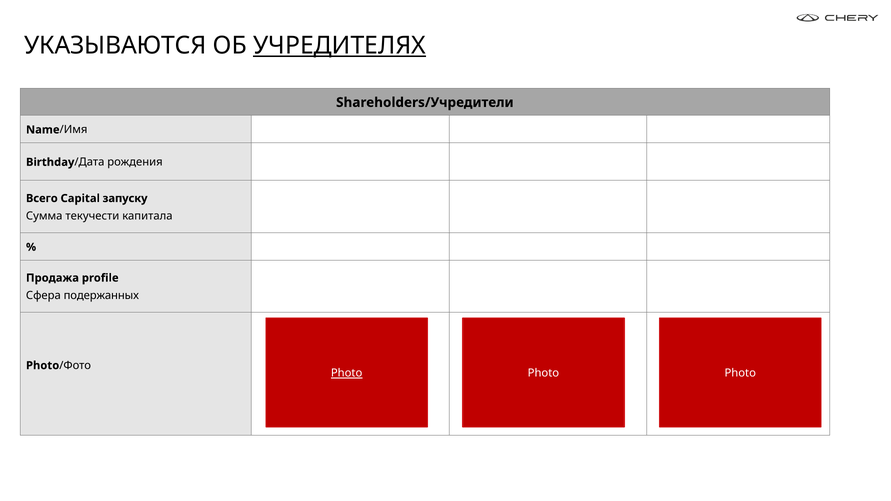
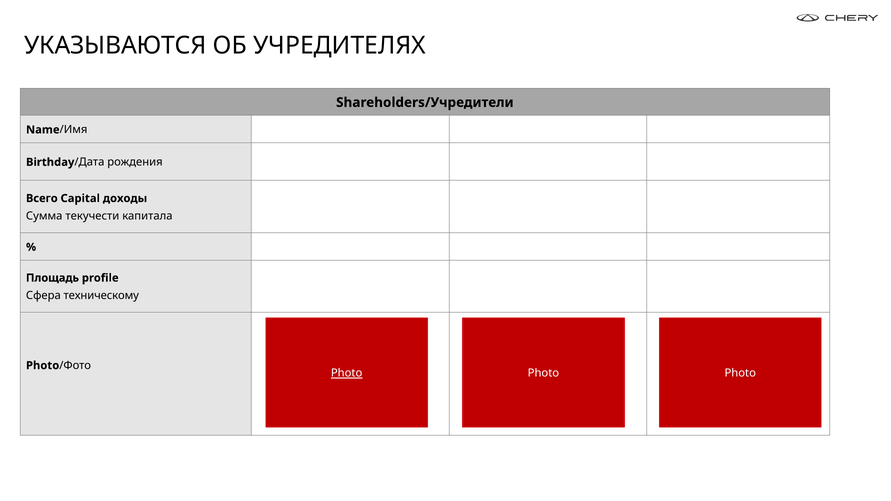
УЧРЕДИТЕЛЯХ underline: present -> none (340, 46)
запуску: запуску -> доходы (125, 198)
Продажа: Продажа -> Площадь (53, 278)
подержанных: подержанных -> техническому (101, 296)
